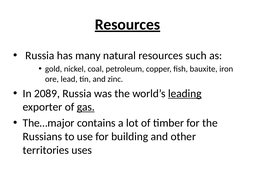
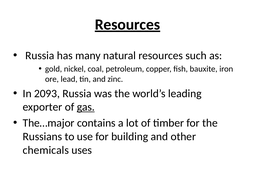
2089: 2089 -> 2093 (47, 94)
leading underline: present -> none (185, 94)
territories: territories -> chemicals (46, 150)
